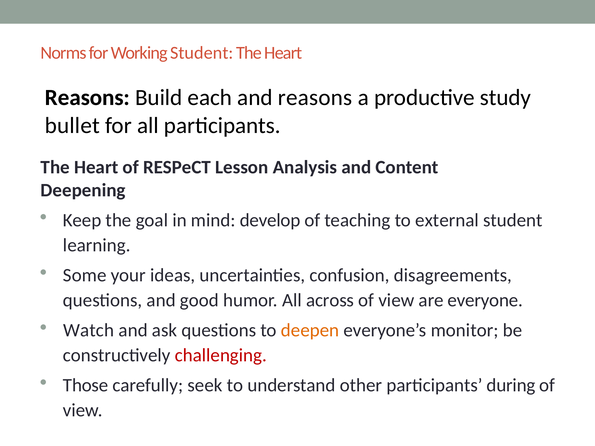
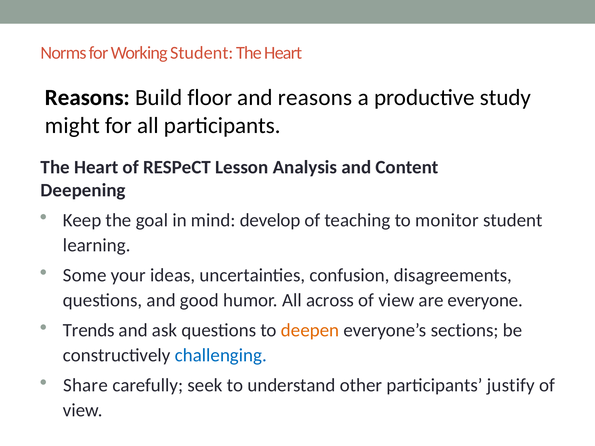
each: each -> floor (210, 98)
bullet: bullet -> might (72, 126)
external: external -> monitor (447, 220)
Watch: Watch -> Trends (89, 330)
monitor: monitor -> sections (465, 330)
challenging colour: red -> blue (221, 356)
Those: Those -> Share (85, 386)
during: during -> justify (511, 386)
